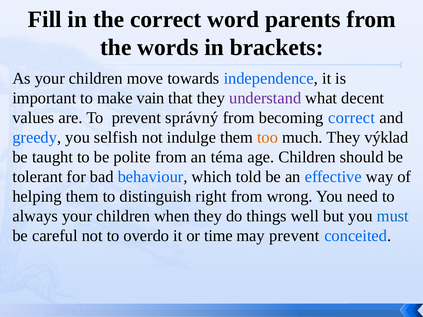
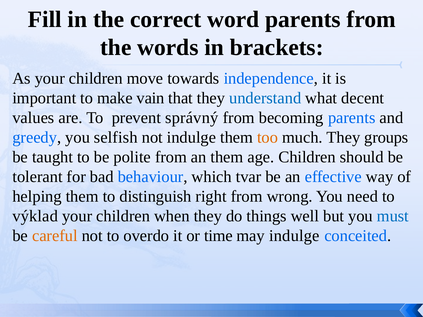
understand colour: purple -> blue (265, 98)
becoming correct: correct -> parents (352, 118)
výklad: výklad -> groups (386, 138)
an téma: téma -> them (227, 157)
told: told -> tvar (249, 177)
always: always -> výklad (35, 216)
careful colour: black -> orange (55, 236)
may prevent: prevent -> indulge (294, 236)
